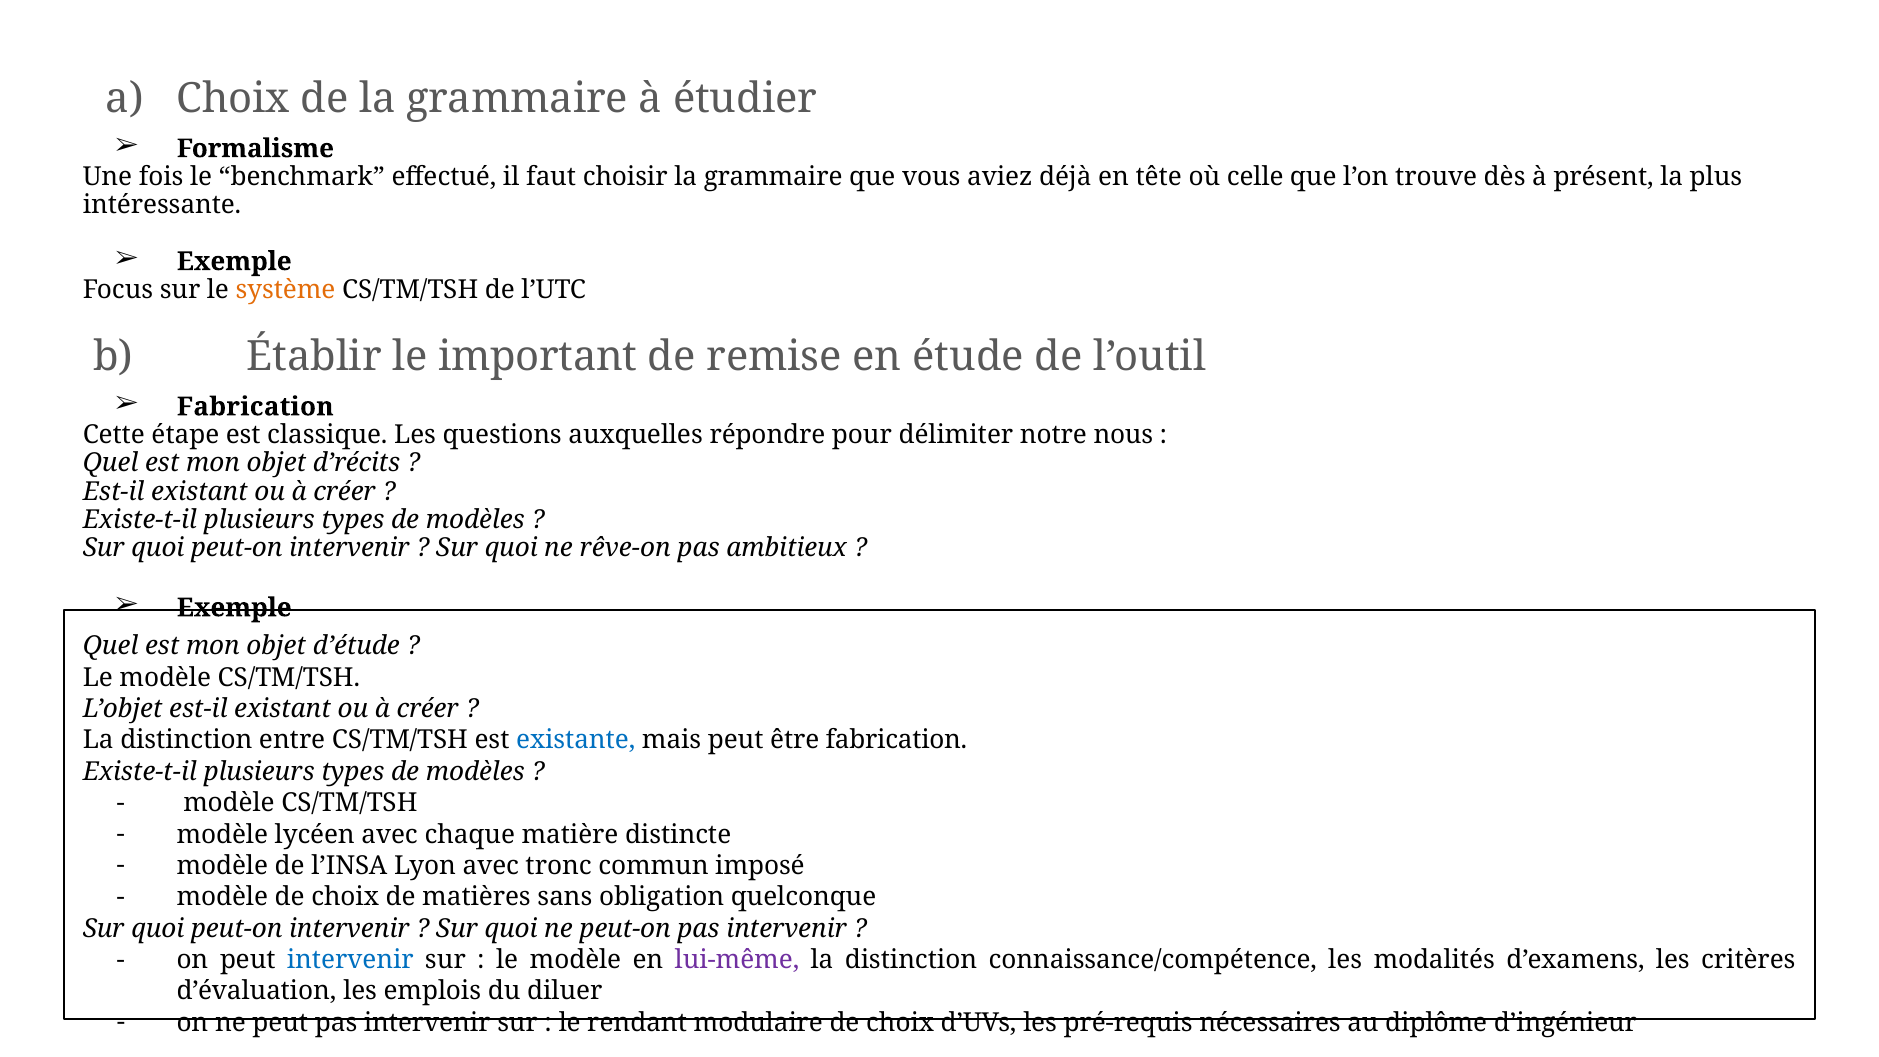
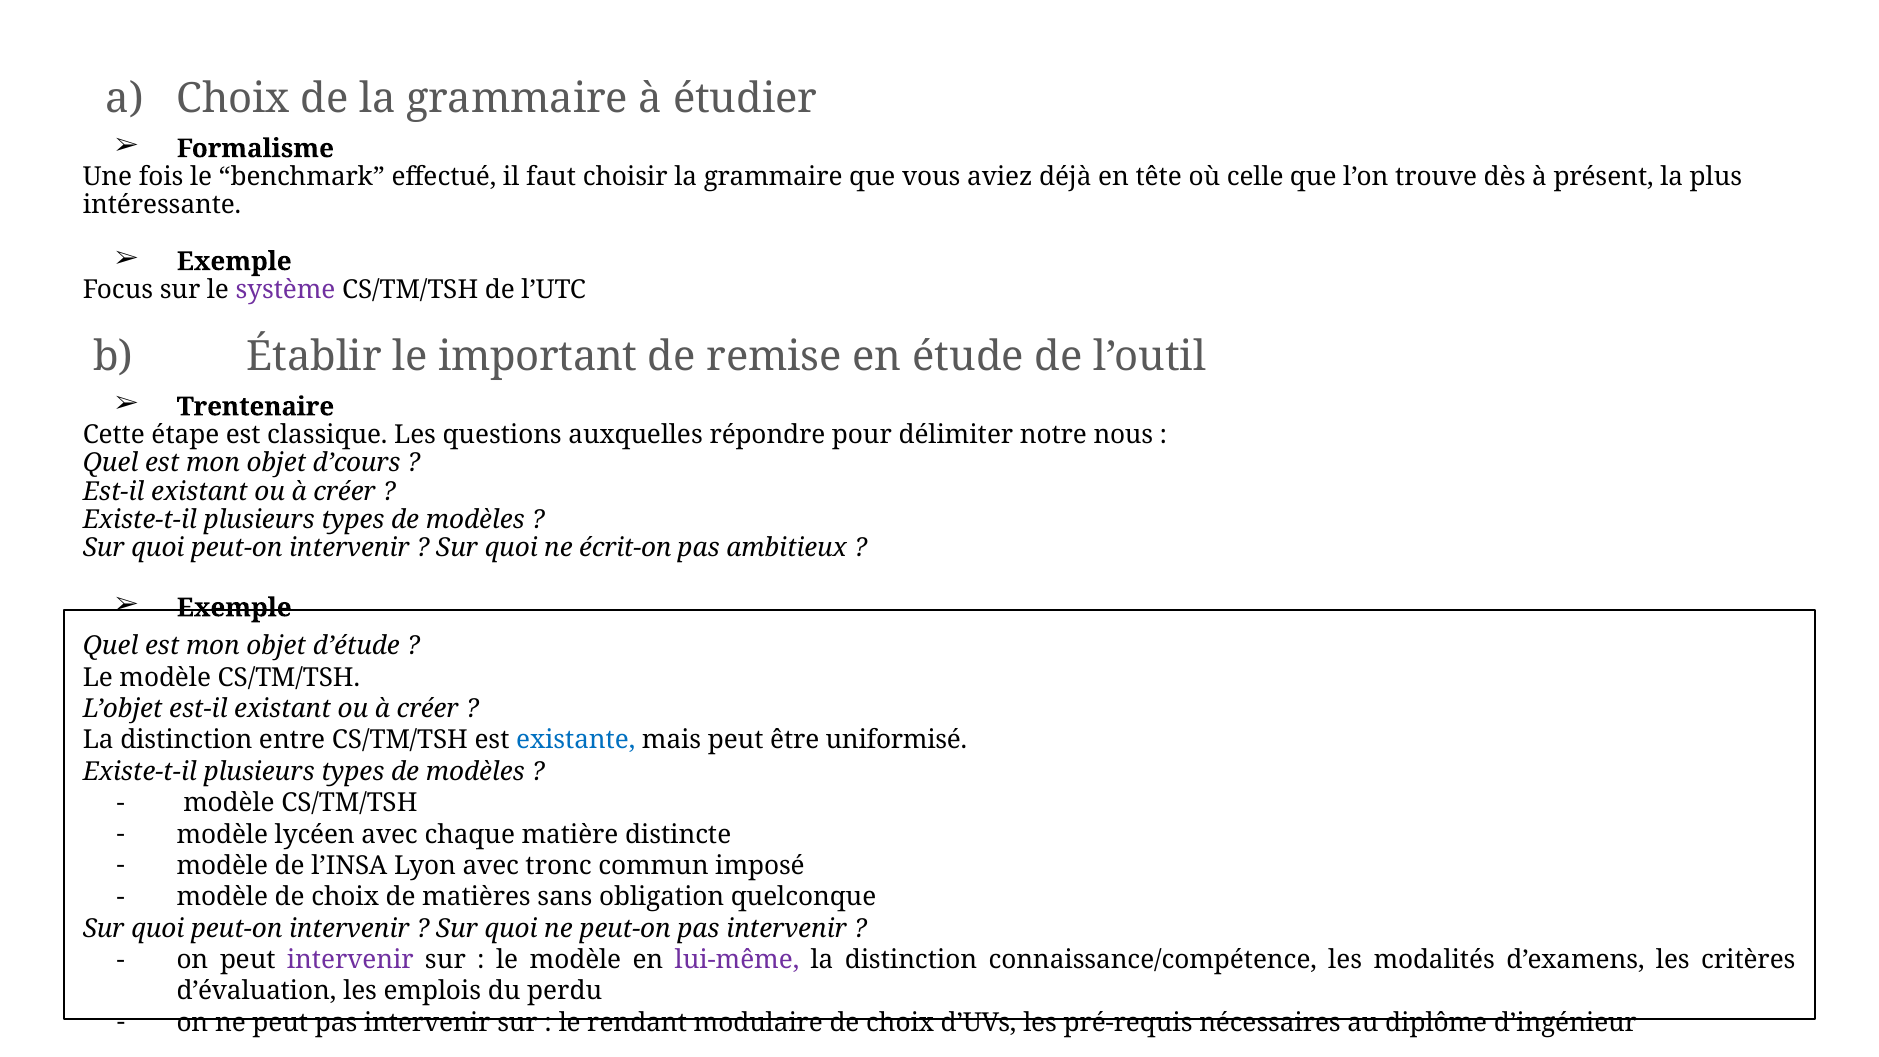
système colour: orange -> purple (286, 290)
Fabrication: Fabrication -> Trentenaire (255, 407)
d’récits: d’récits -> d’cours (357, 463)
rêve-on: rêve-on -> écrit-on (625, 548)
être fabrication: fabrication -> uniformisé (896, 740)
intervenir colour: blue -> purple (350, 960)
diluer: diluer -> perdu (565, 991)
